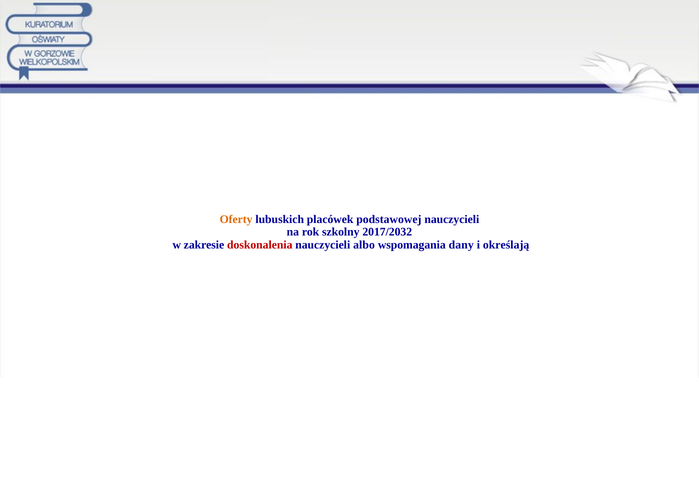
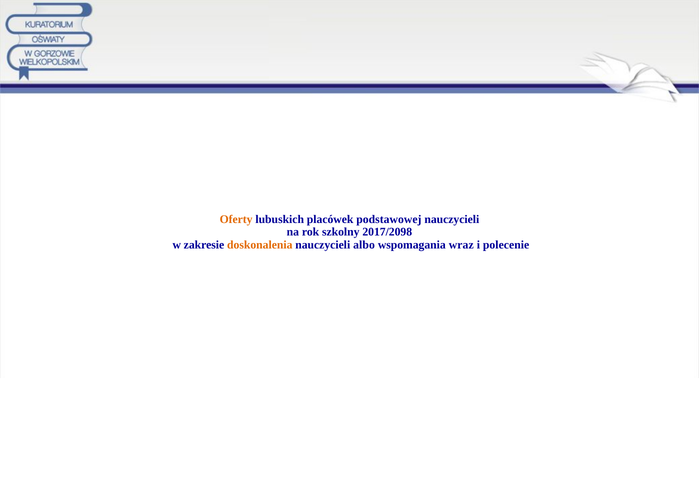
2017/2032: 2017/2032 -> 2017/2098 (387, 232)
doskonalenia colour: red -> orange (260, 245)
dany: dany -> wraz (461, 245)
określają: określają -> polecenie (506, 245)
